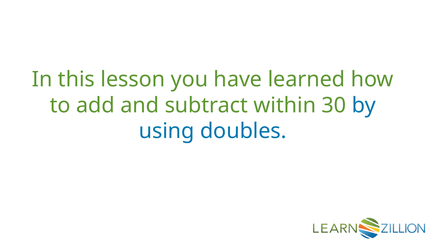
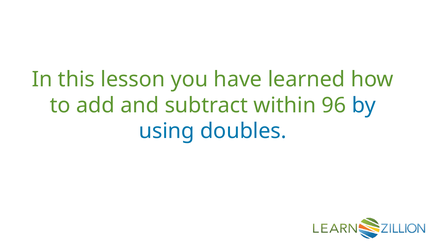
30: 30 -> 96 (334, 105)
